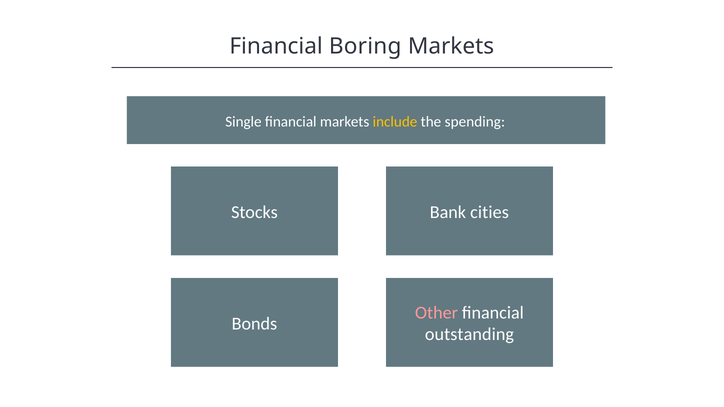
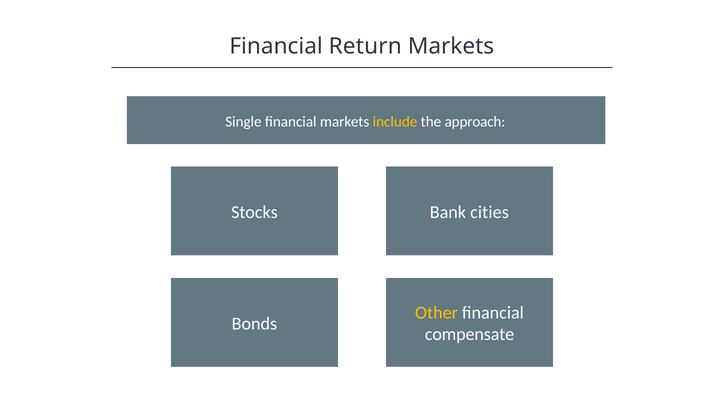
Boring: Boring -> Return (365, 46)
spending: spending -> approach (475, 122)
Other colour: pink -> yellow (437, 313)
outstanding: outstanding -> compensate (470, 335)
